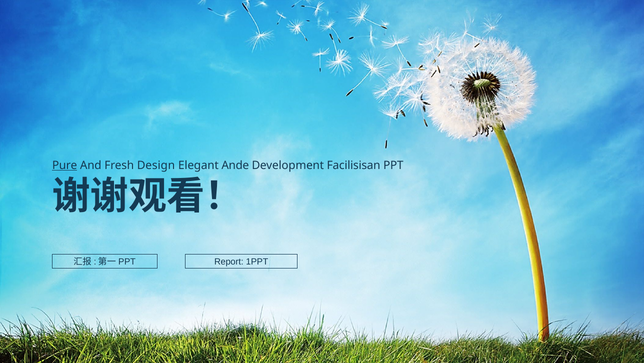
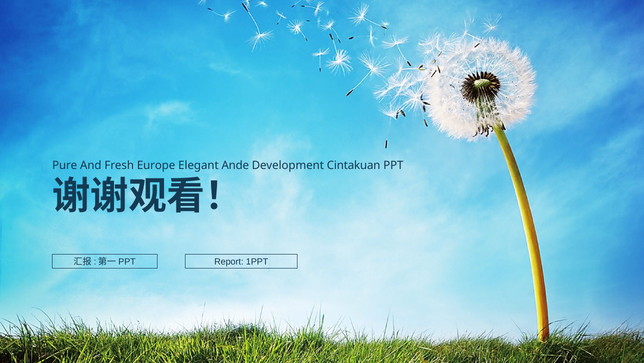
Pure underline: present -> none (65, 165)
Design: Design -> Europe (156, 165)
Facilisisan: Facilisisan -> Cintakuan (354, 165)
